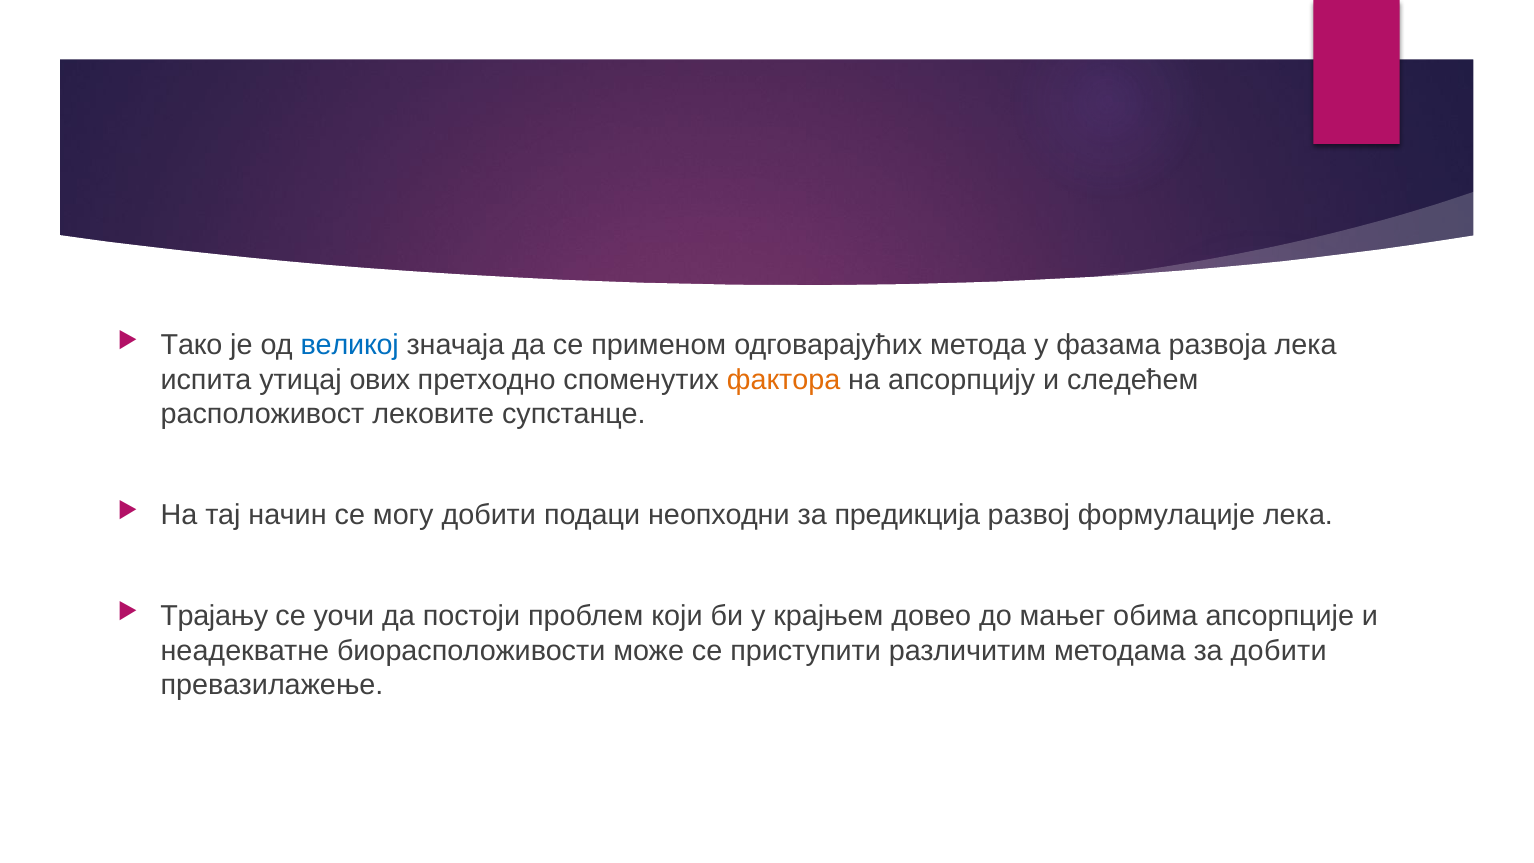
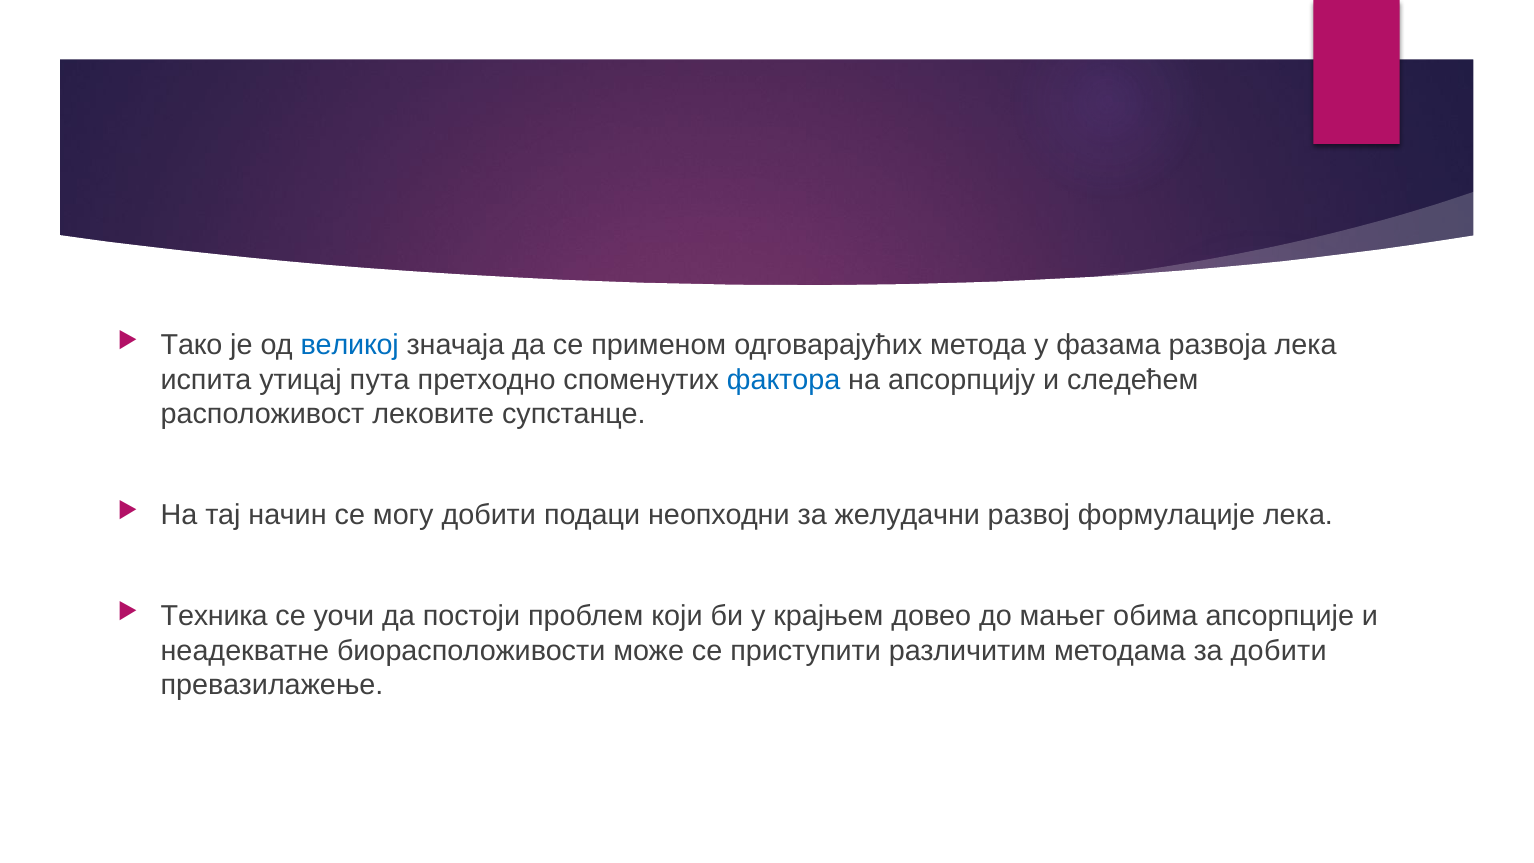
ових: ових -> пута (380, 380)
фактора colour: orange -> blue (784, 380)
предикција: предикција -> желудачни (907, 515)
Трајању: Трајању -> Техника (214, 616)
